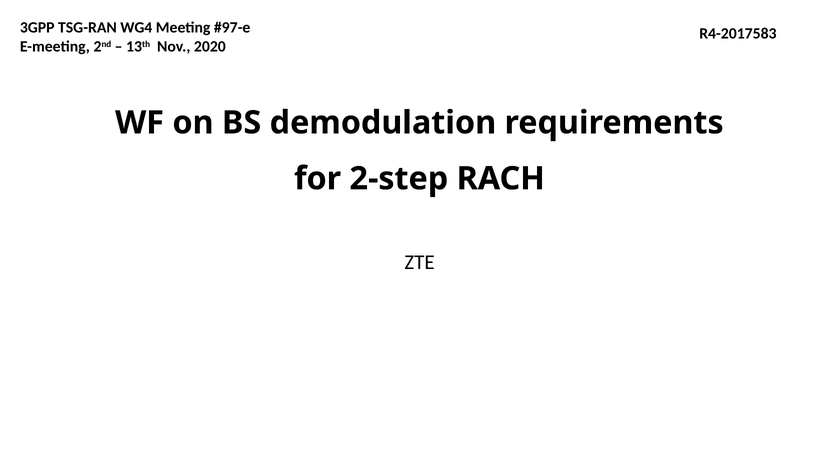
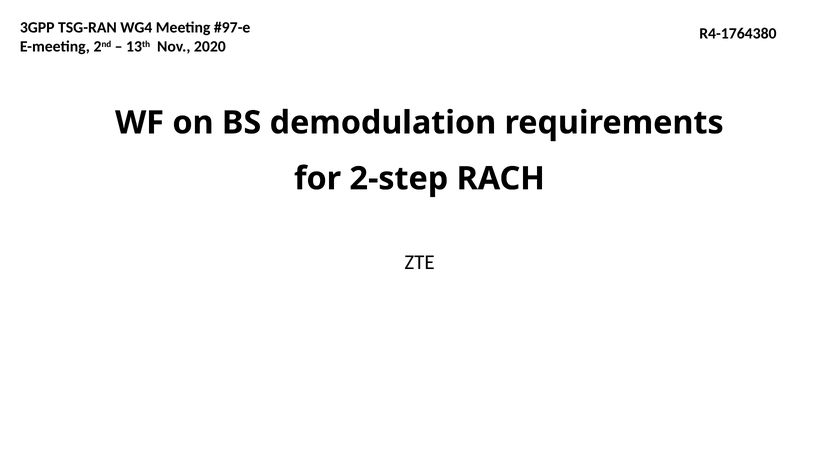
R4-2017583: R4-2017583 -> R4-1764380 (738, 34)
